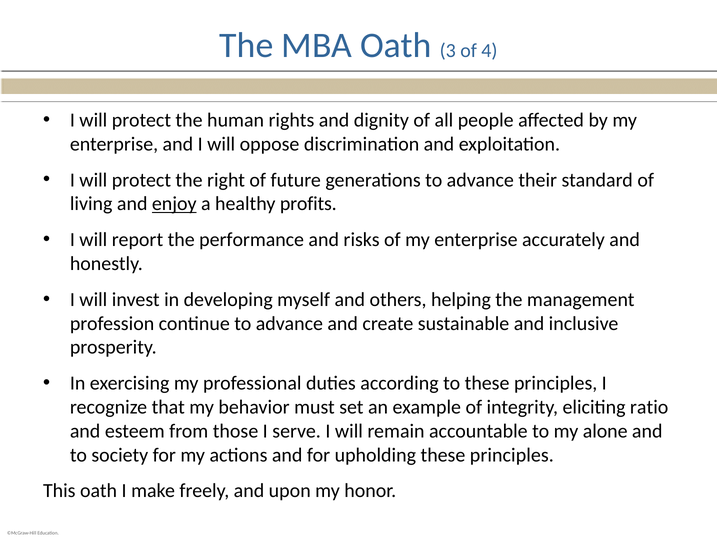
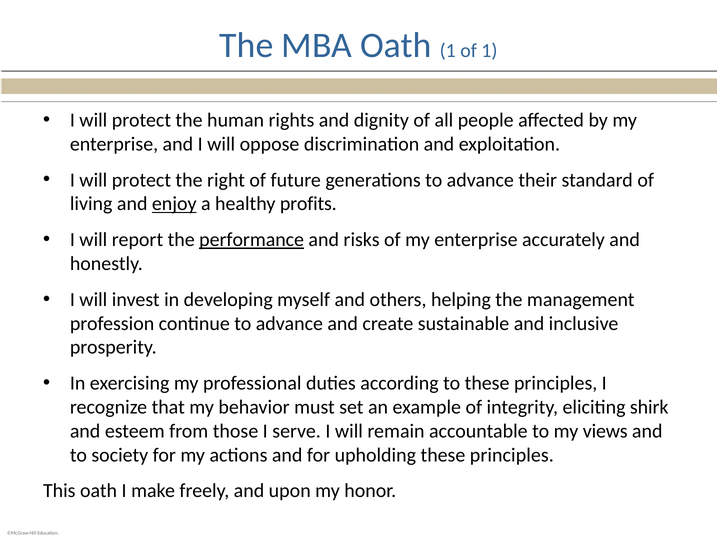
Oath 3: 3 -> 1 (448, 51)
of 4: 4 -> 1 (489, 51)
performance underline: none -> present (252, 240)
ratio: ratio -> shirk (649, 407)
alone: alone -> views (605, 431)
